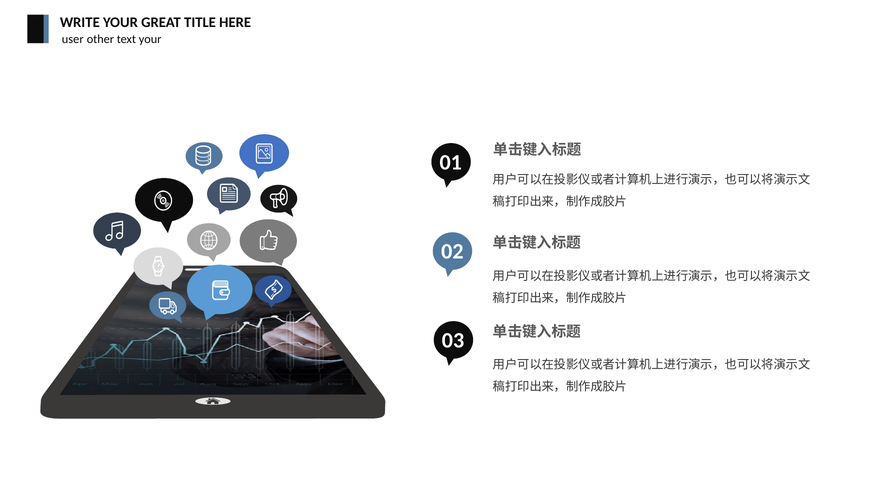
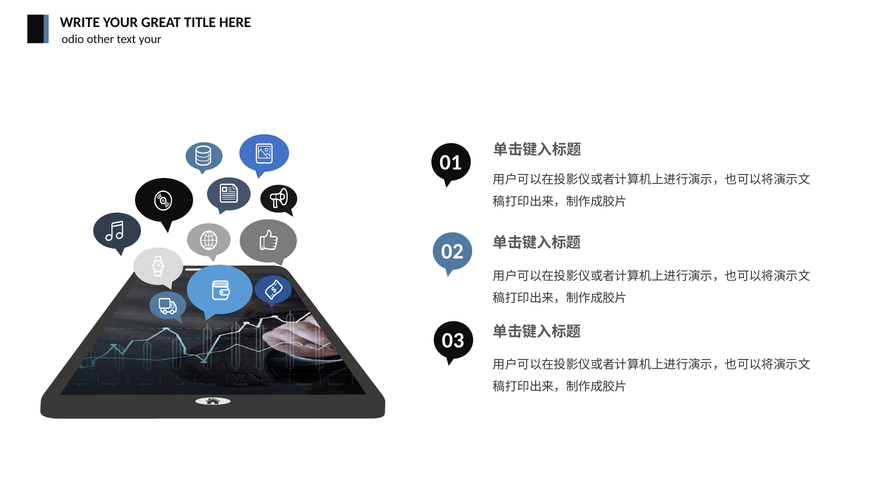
user: user -> odio (73, 39)
